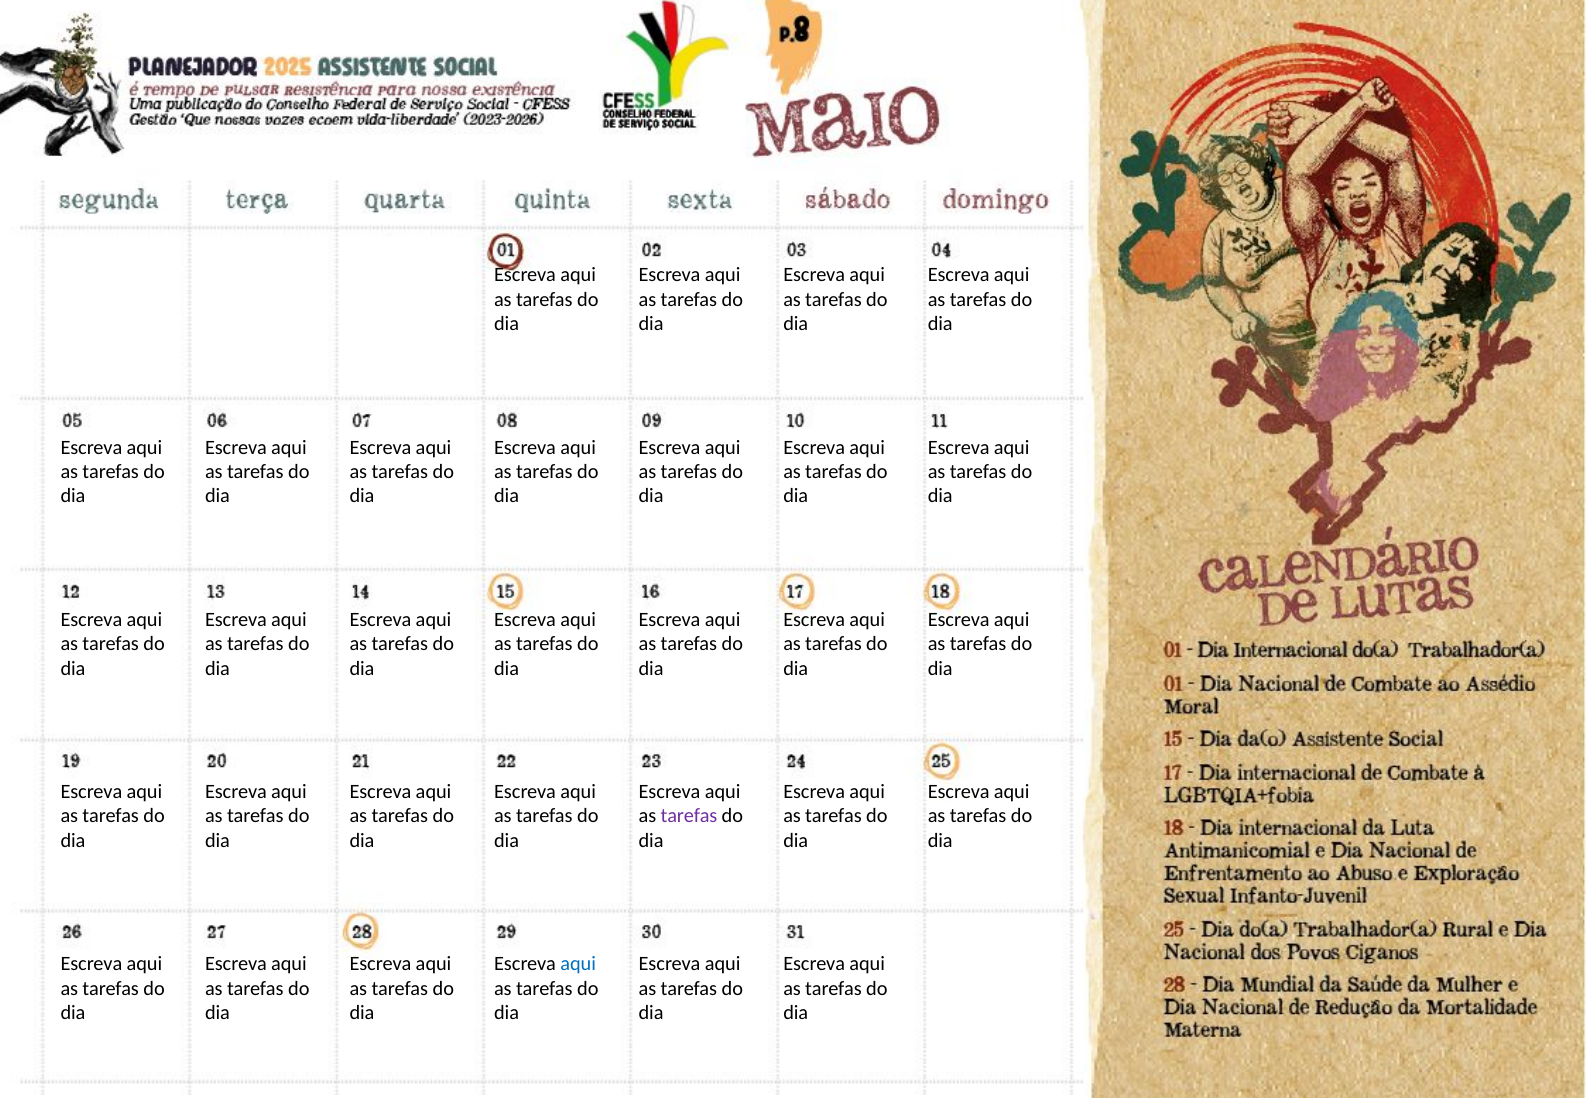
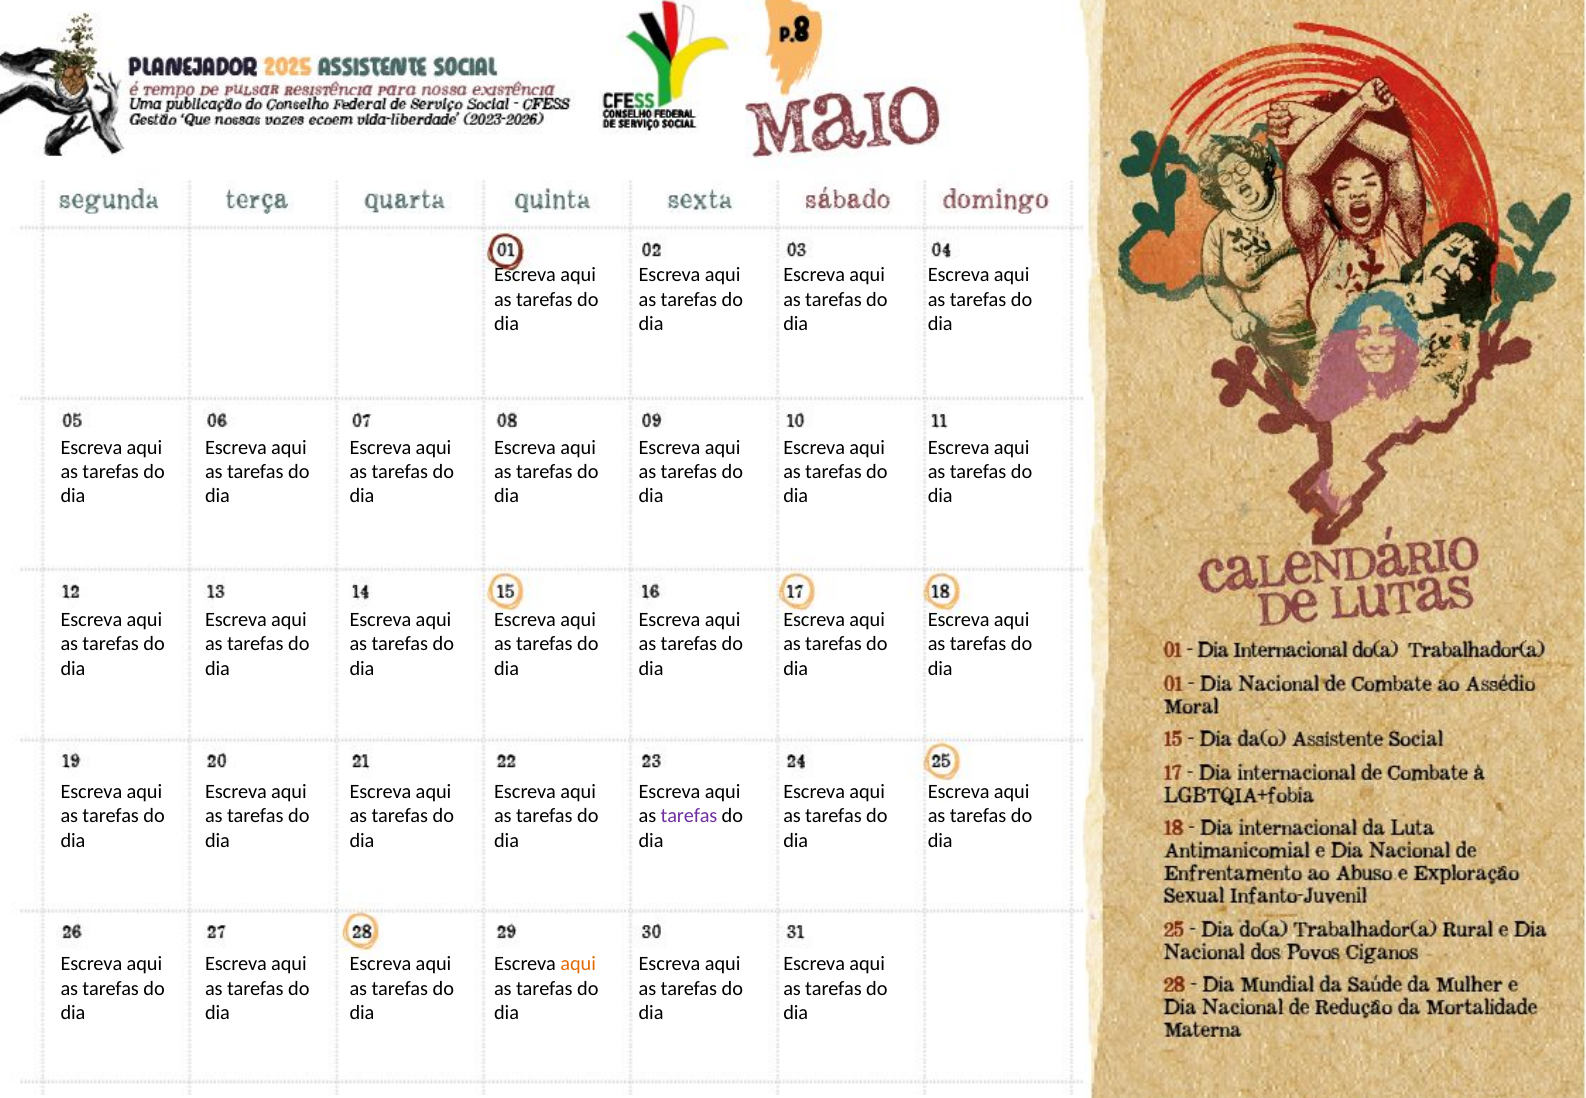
aqui colour: blue -> orange (578, 964)
